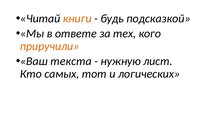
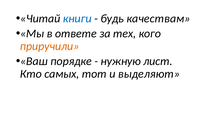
книги colour: orange -> blue (77, 19)
подсказкой: подсказкой -> качествам (158, 19)
текста: текста -> порядке (71, 61)
логических: логических -> выделяют (149, 74)
